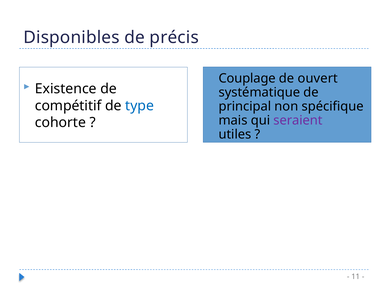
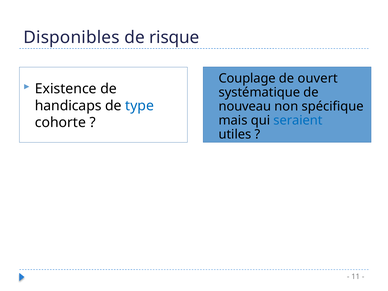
précis: précis -> risque (174, 37)
compétitif: compétitif -> handicaps (68, 106)
principal: principal -> nouveau (245, 106)
seraient colour: purple -> blue (298, 120)
